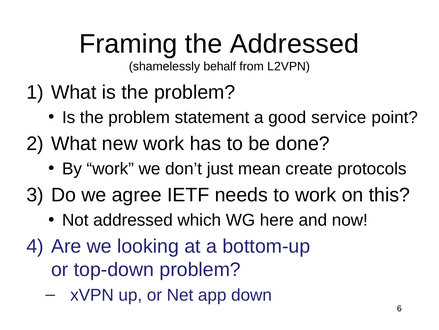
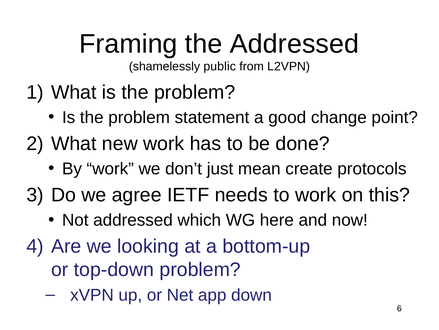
behalf: behalf -> public (220, 66)
service: service -> change (339, 117)
